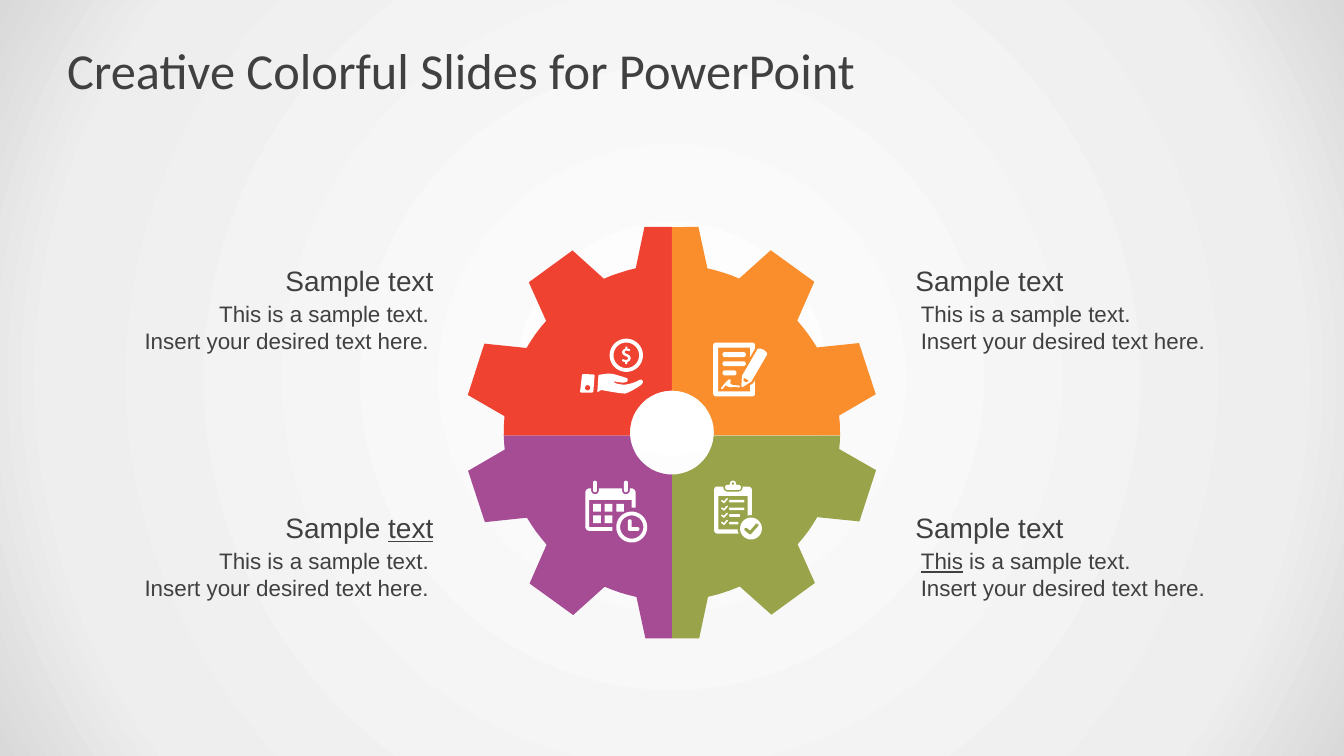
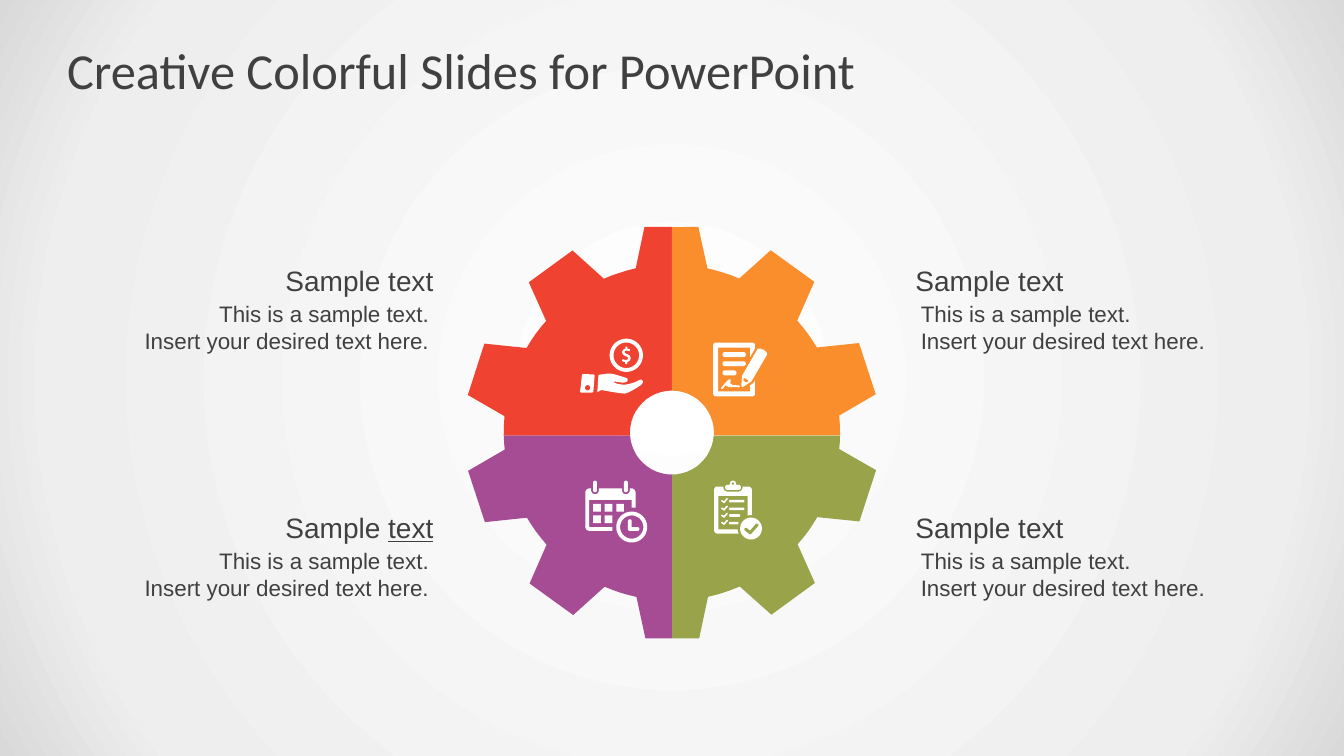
This underline: present -> none (942, 562)
